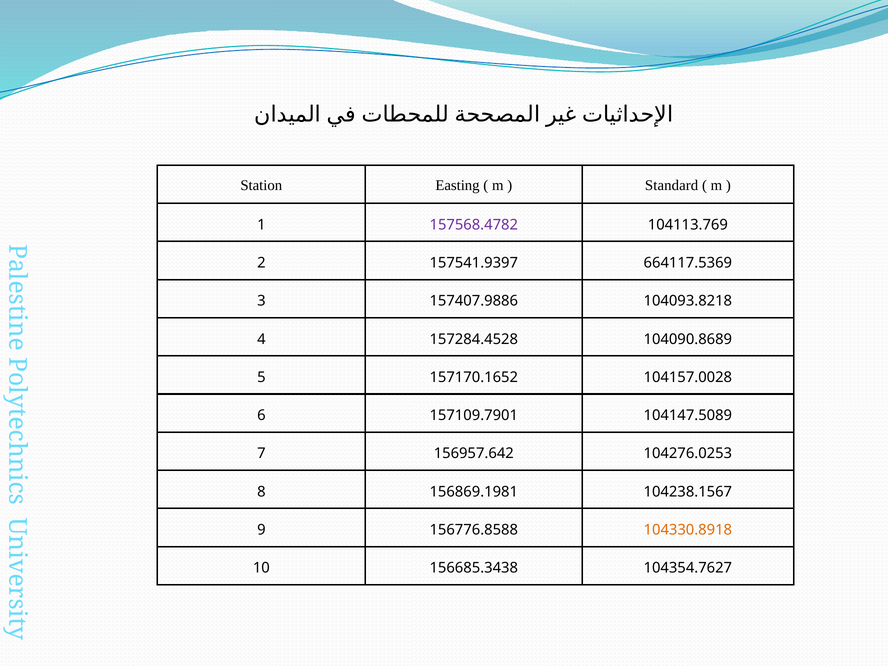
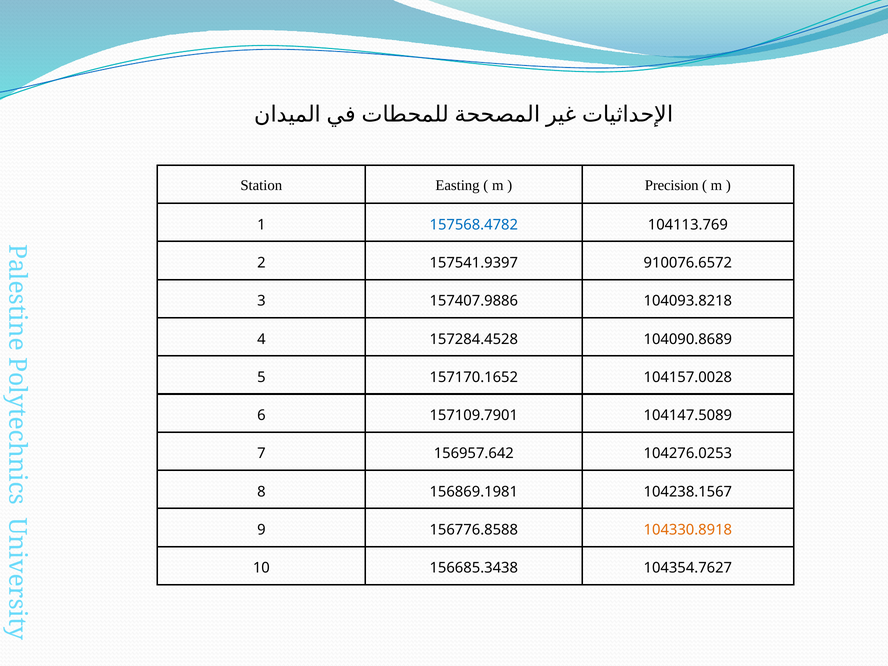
Standard: Standard -> Precision (672, 186)
157568.4782 colour: purple -> blue (474, 225)
664117.5369: 664117.5369 -> 910076.6572 (688, 263)
